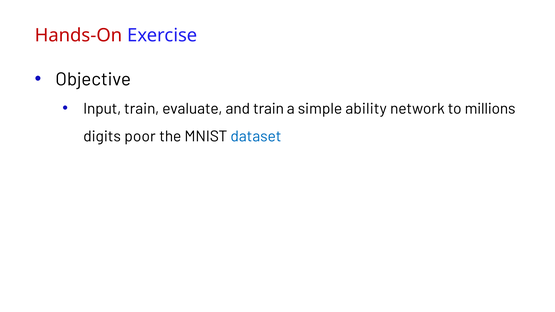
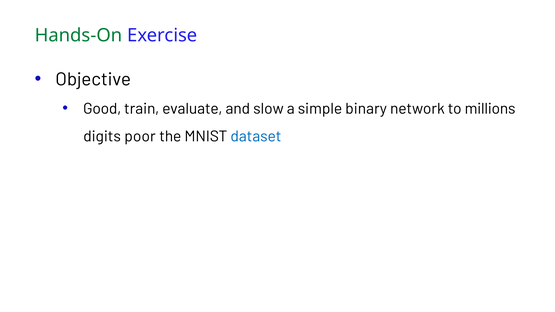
Hands-On colour: red -> green (79, 36)
Input: Input -> Good (102, 109)
and train: train -> slow (268, 109)
ability: ability -> binary (366, 109)
